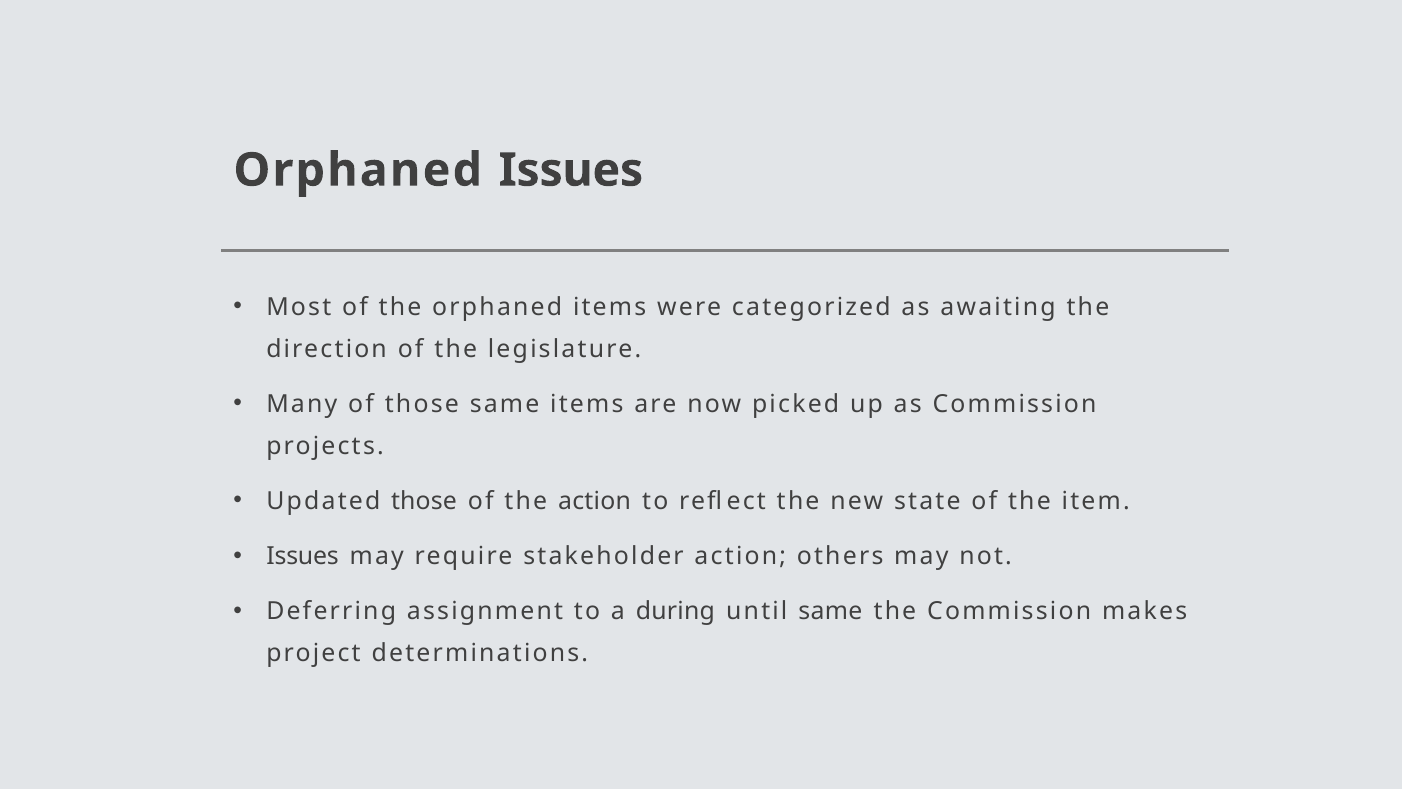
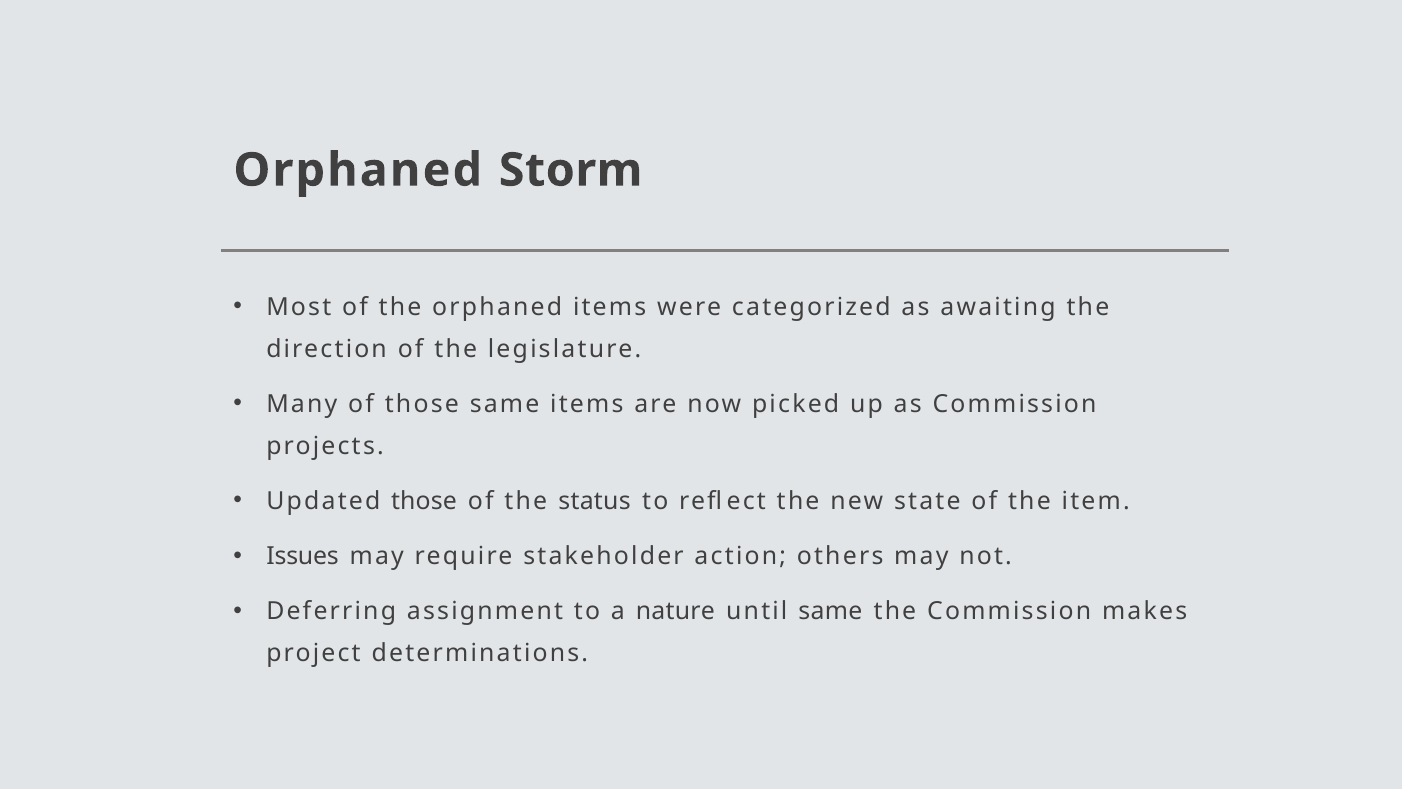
Orphaned Issues: Issues -> Storm (571, 170)
the action: action -> status (595, 501)
during: during -> nature (675, 611)
